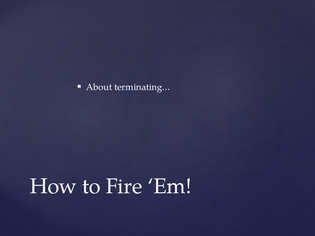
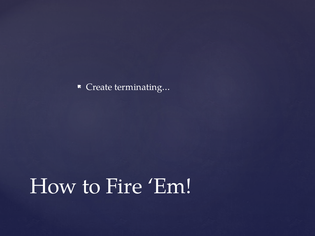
About: About -> Create (99, 87)
